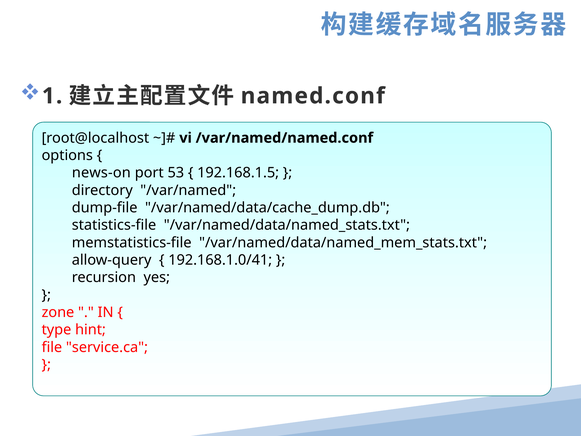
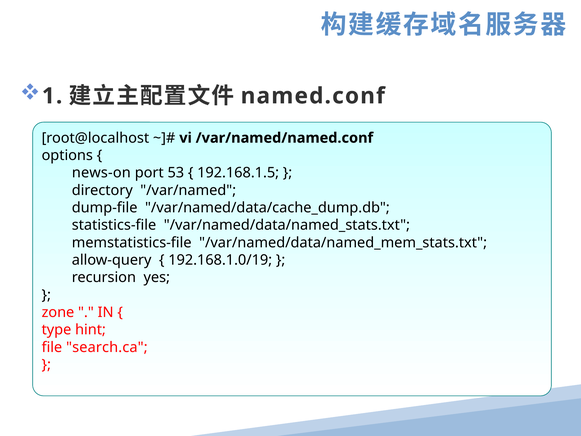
192.168.1.0/41: 192.168.1.0/41 -> 192.168.1.0/19 (220, 260)
service.ca: service.ca -> search.ca (107, 347)
